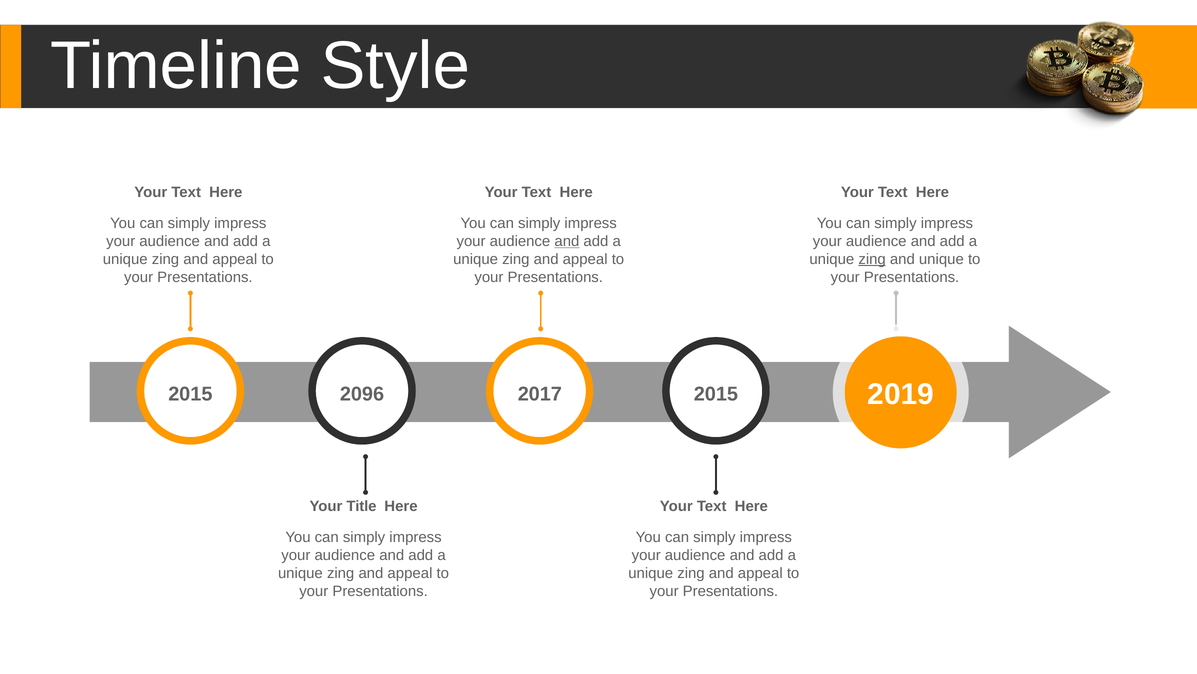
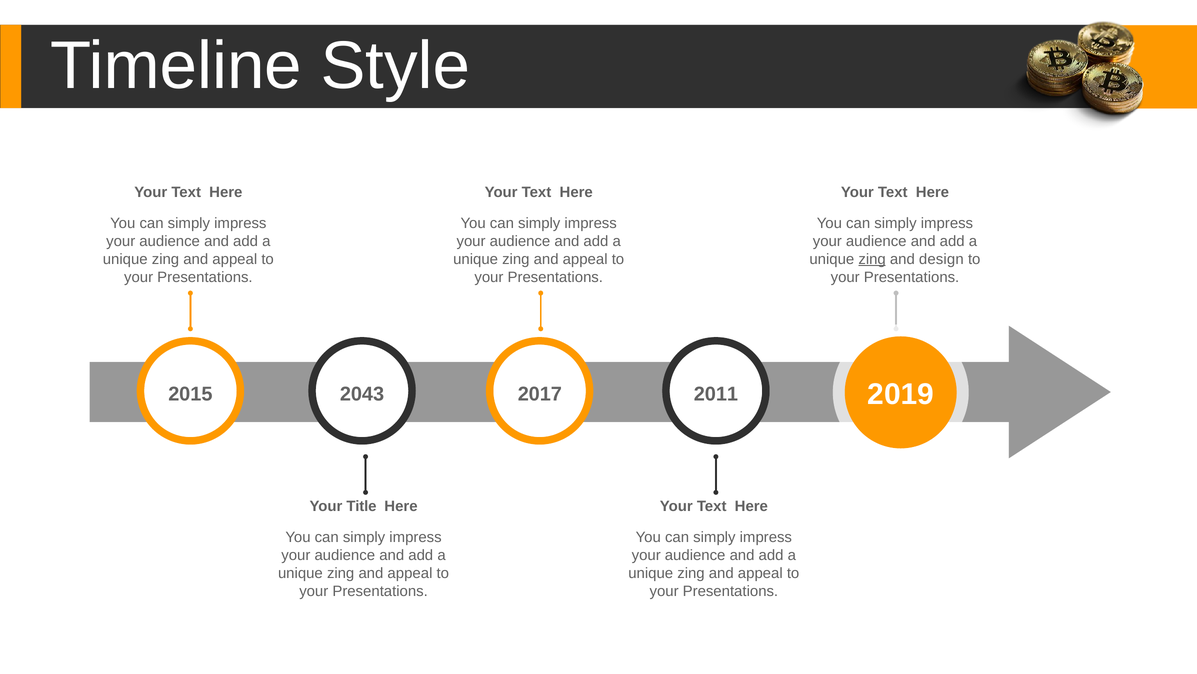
and underline: present -> none (567, 241)
and unique: unique -> design (941, 259)
2096: 2096 -> 2043 (362, 394)
2017 2015: 2015 -> 2011 (716, 394)
